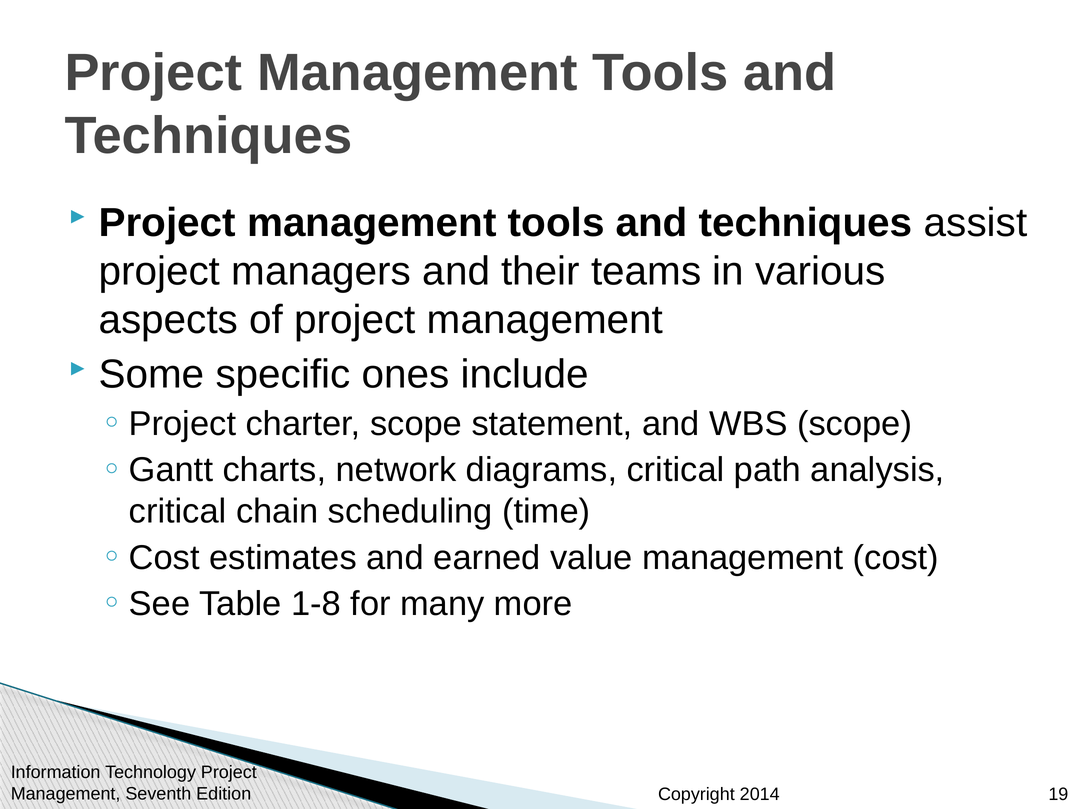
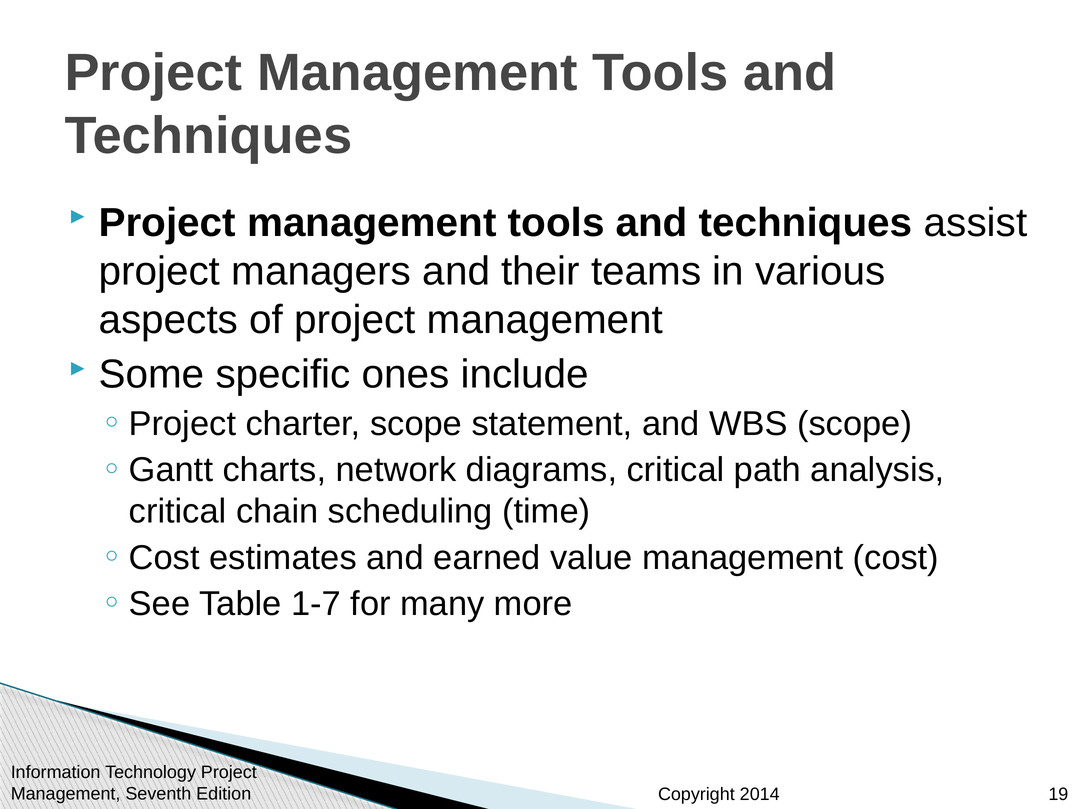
1-8: 1-8 -> 1-7 (316, 604)
